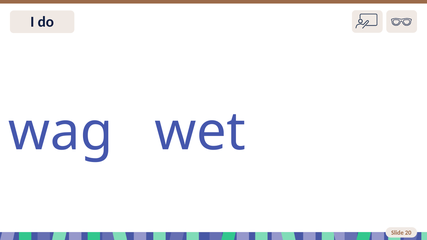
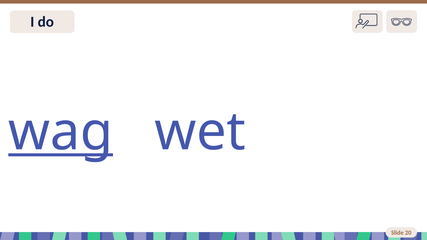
wag underline: none -> present (61, 132)
